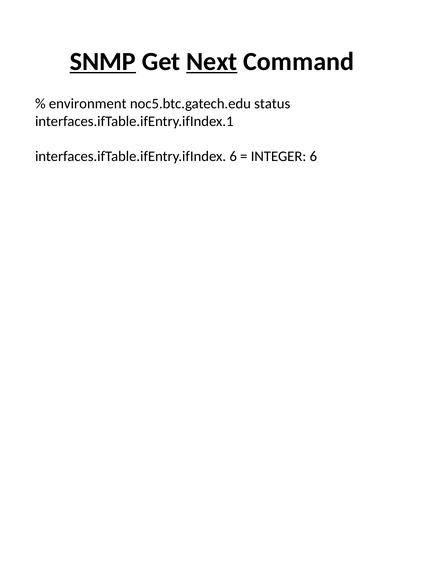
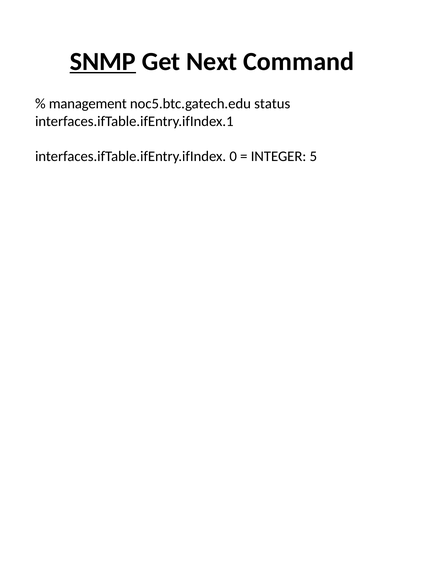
Next underline: present -> none (212, 62)
environment: environment -> management (88, 104)
interfaces.ifTable.ifEntry.ifIndex 6: 6 -> 0 (233, 157)
INTEGER 6: 6 -> 5 (313, 157)
